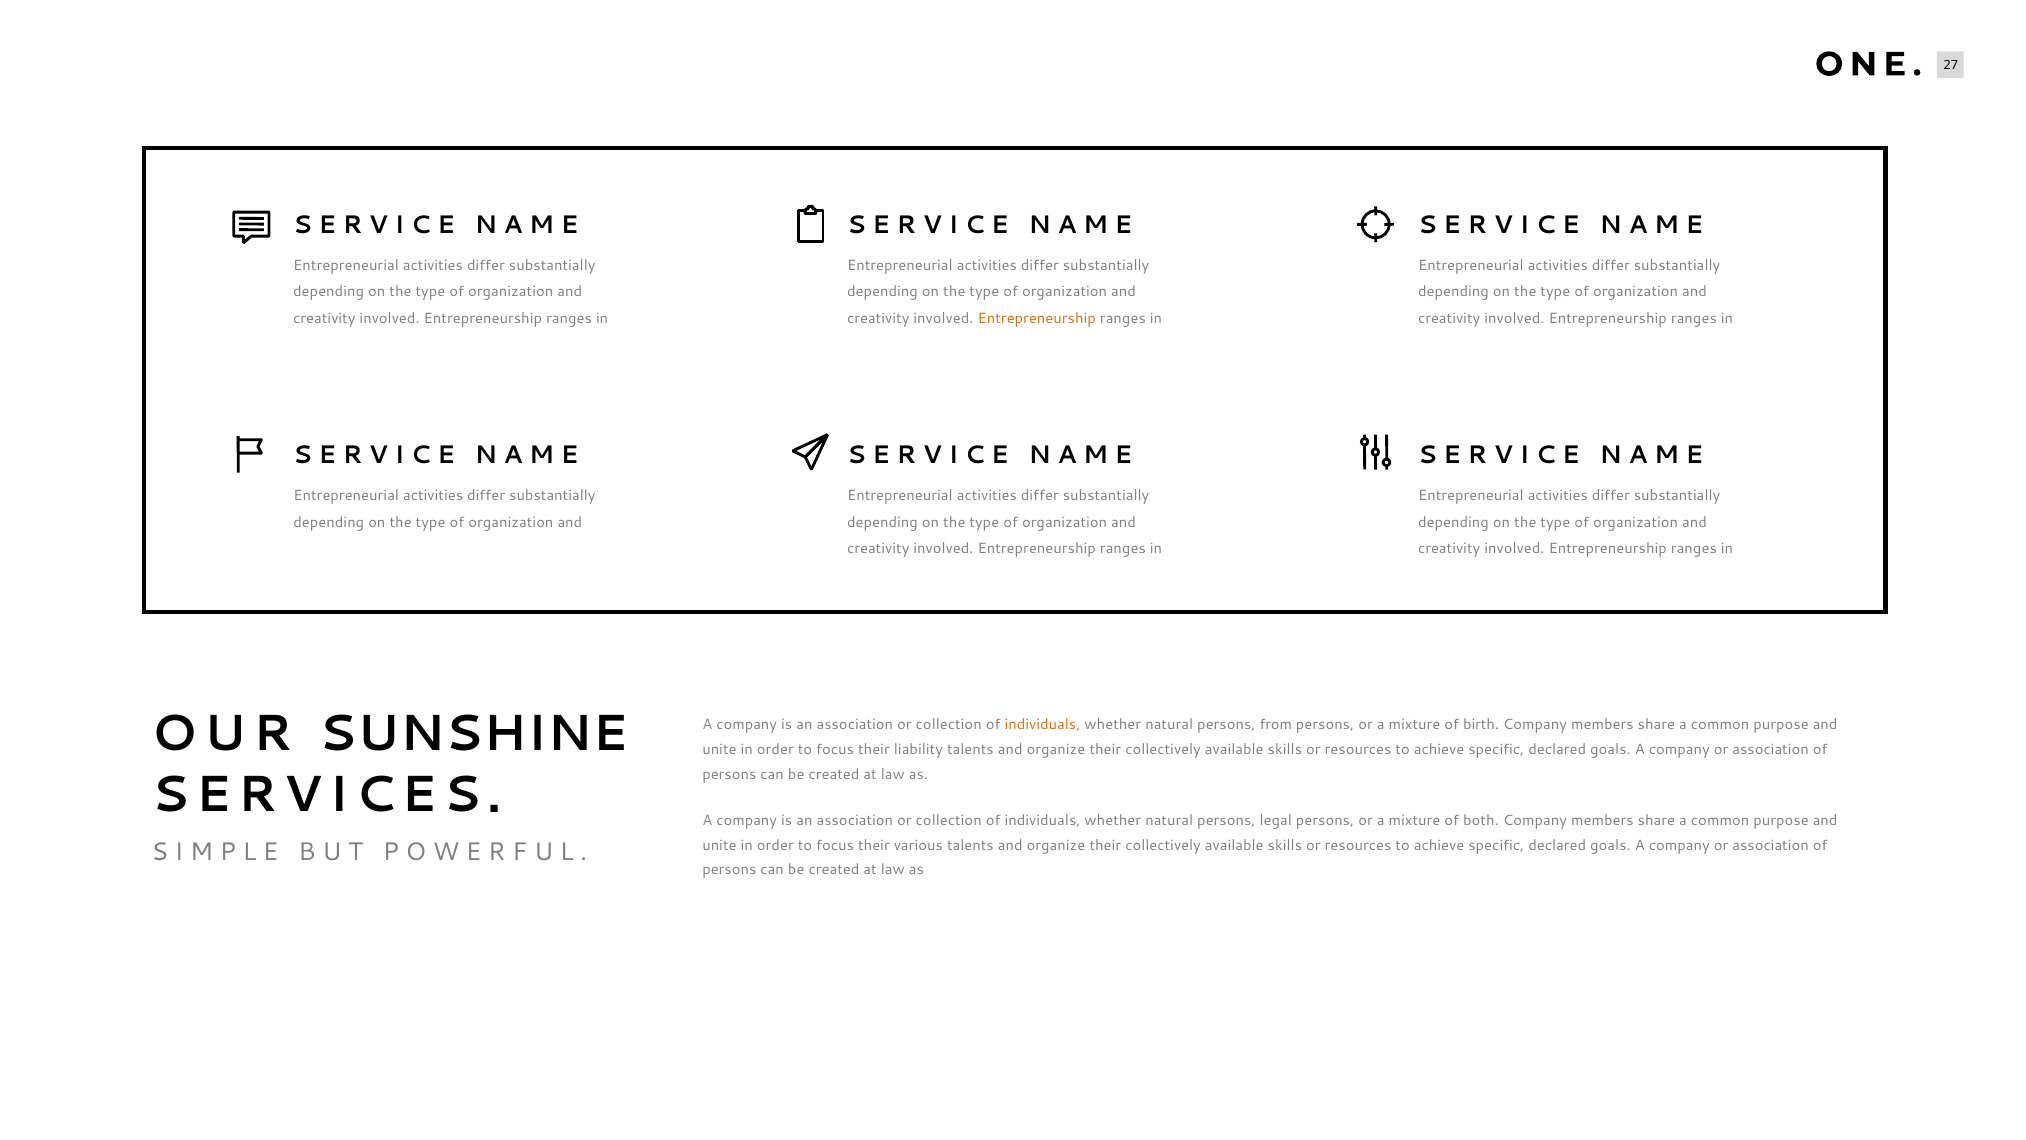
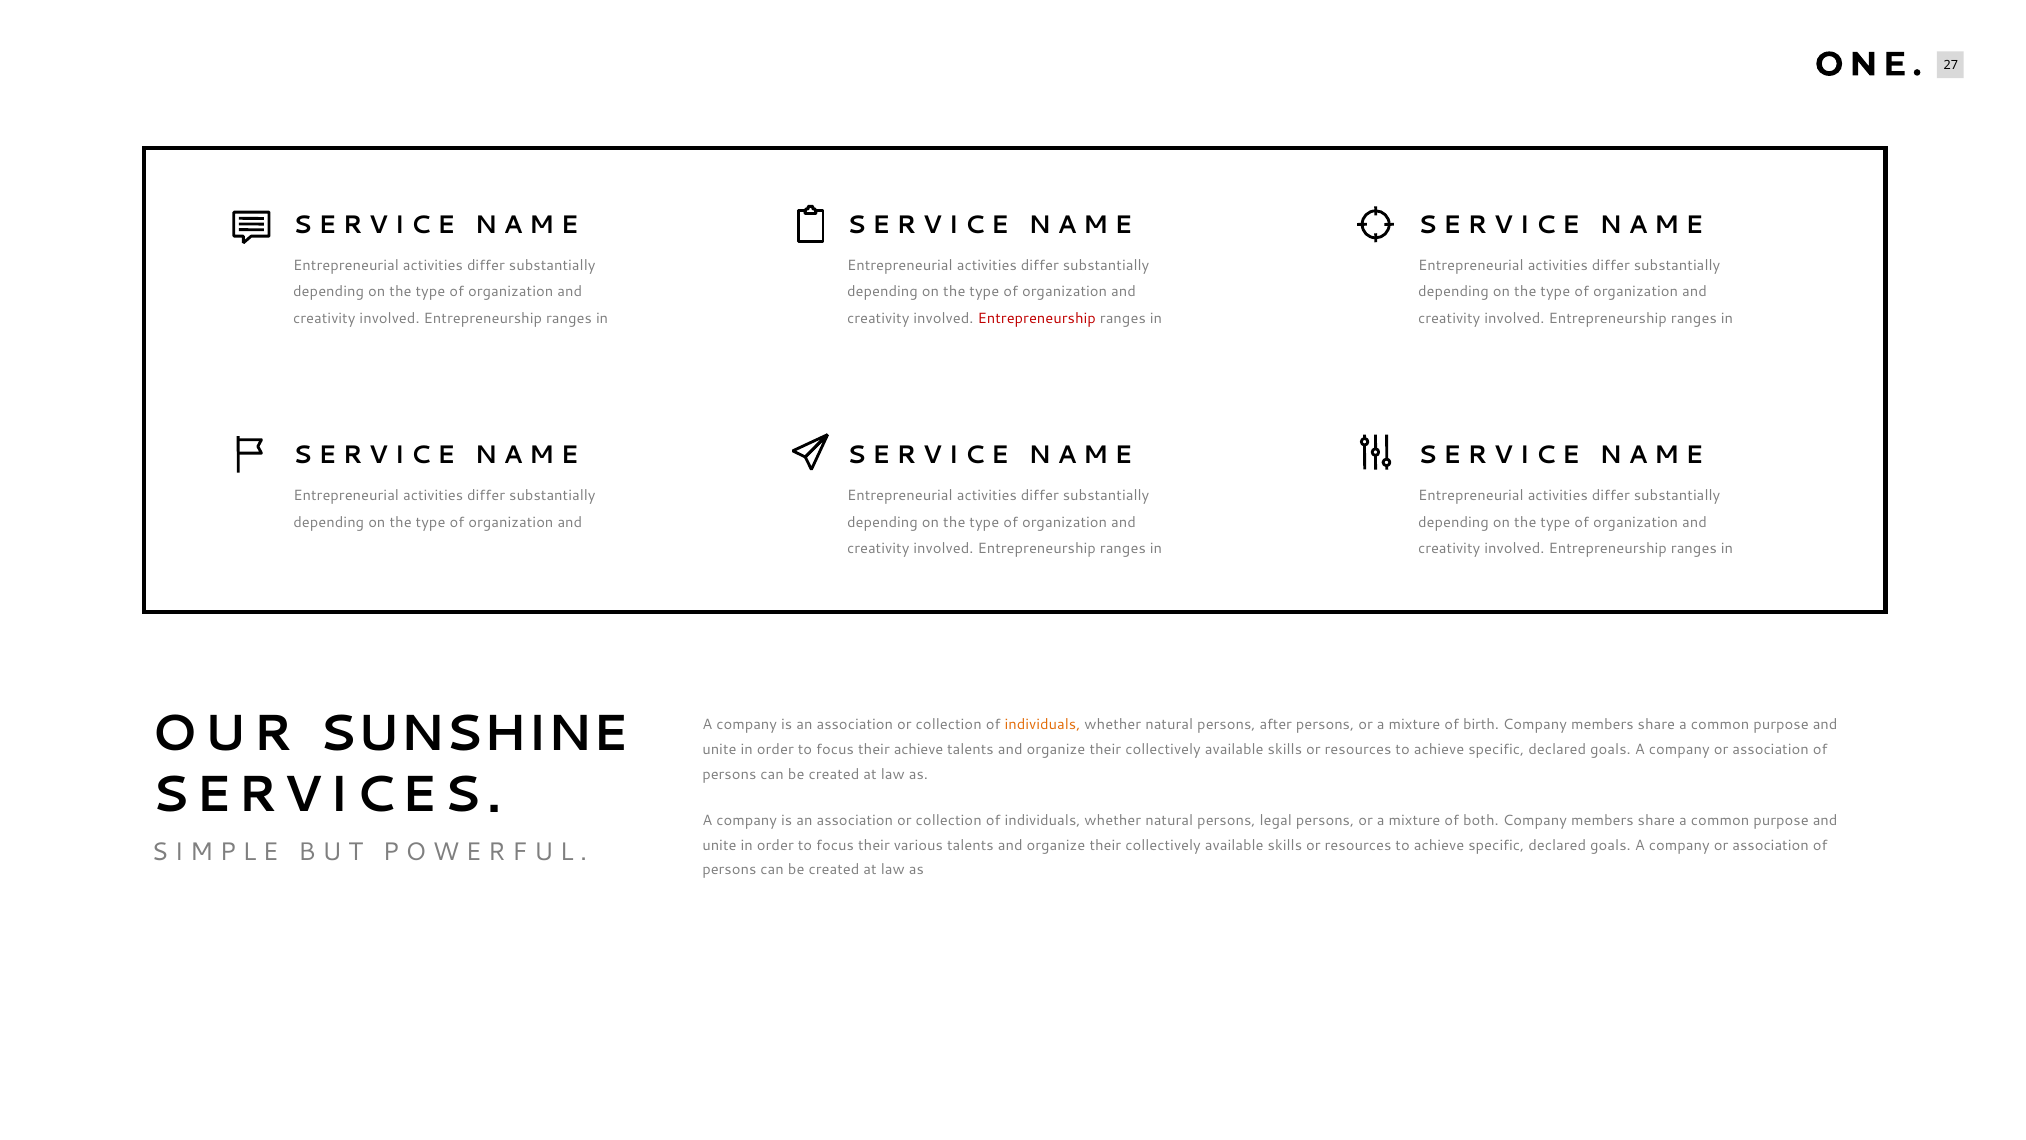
Entrepreneurship colour: orange -> red (1037, 319)
from: from -> after (1276, 725)
their liability: liability -> achieve (919, 750)
